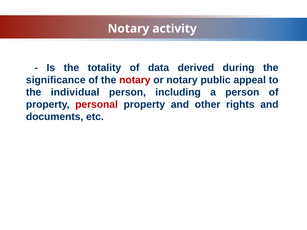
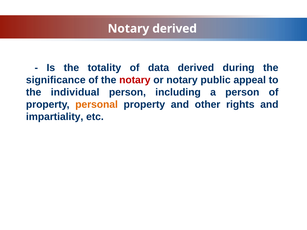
Notary activity: activity -> derived (175, 29)
personal colour: red -> orange (97, 105)
documents: documents -> impartiality (55, 117)
